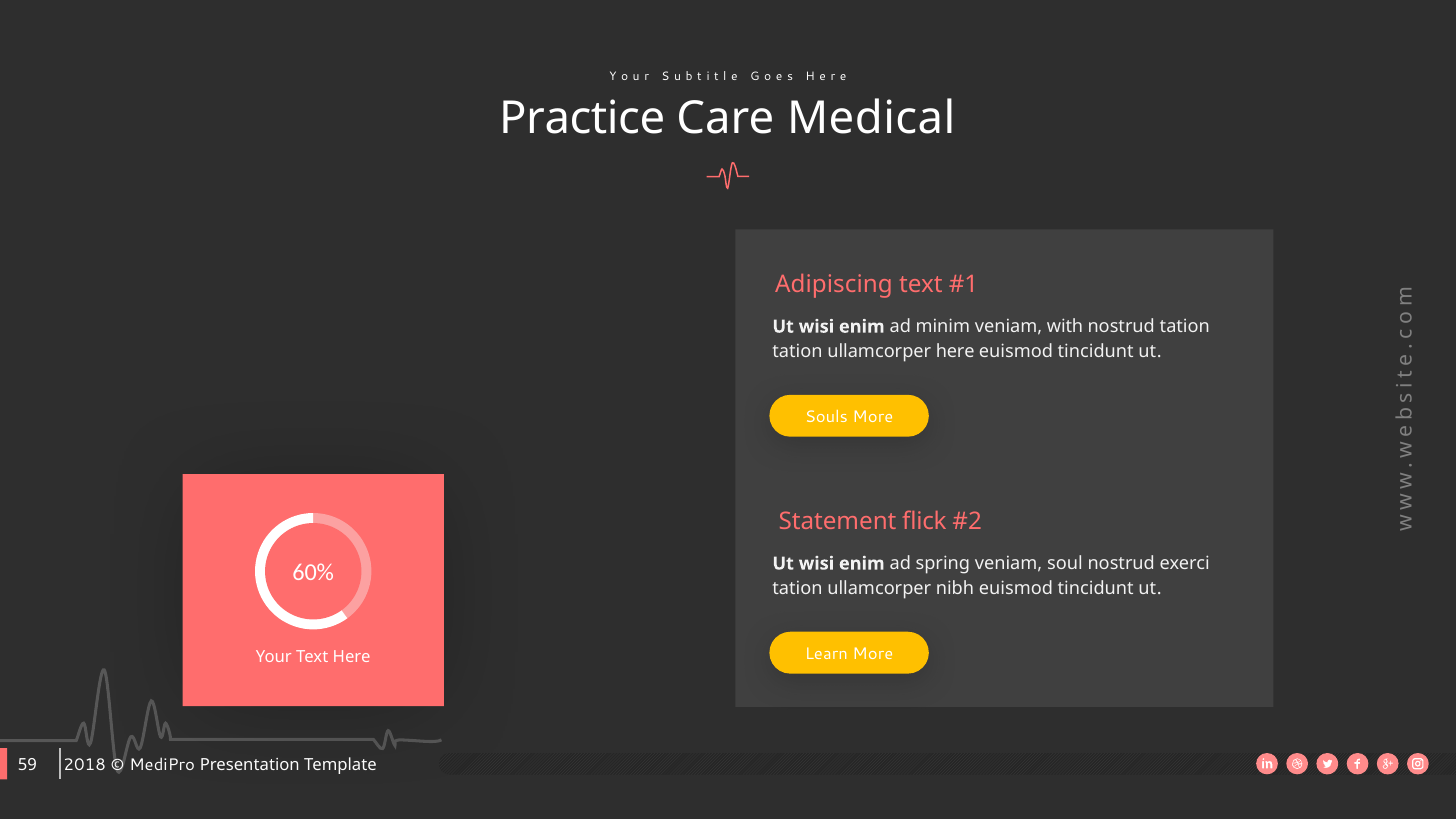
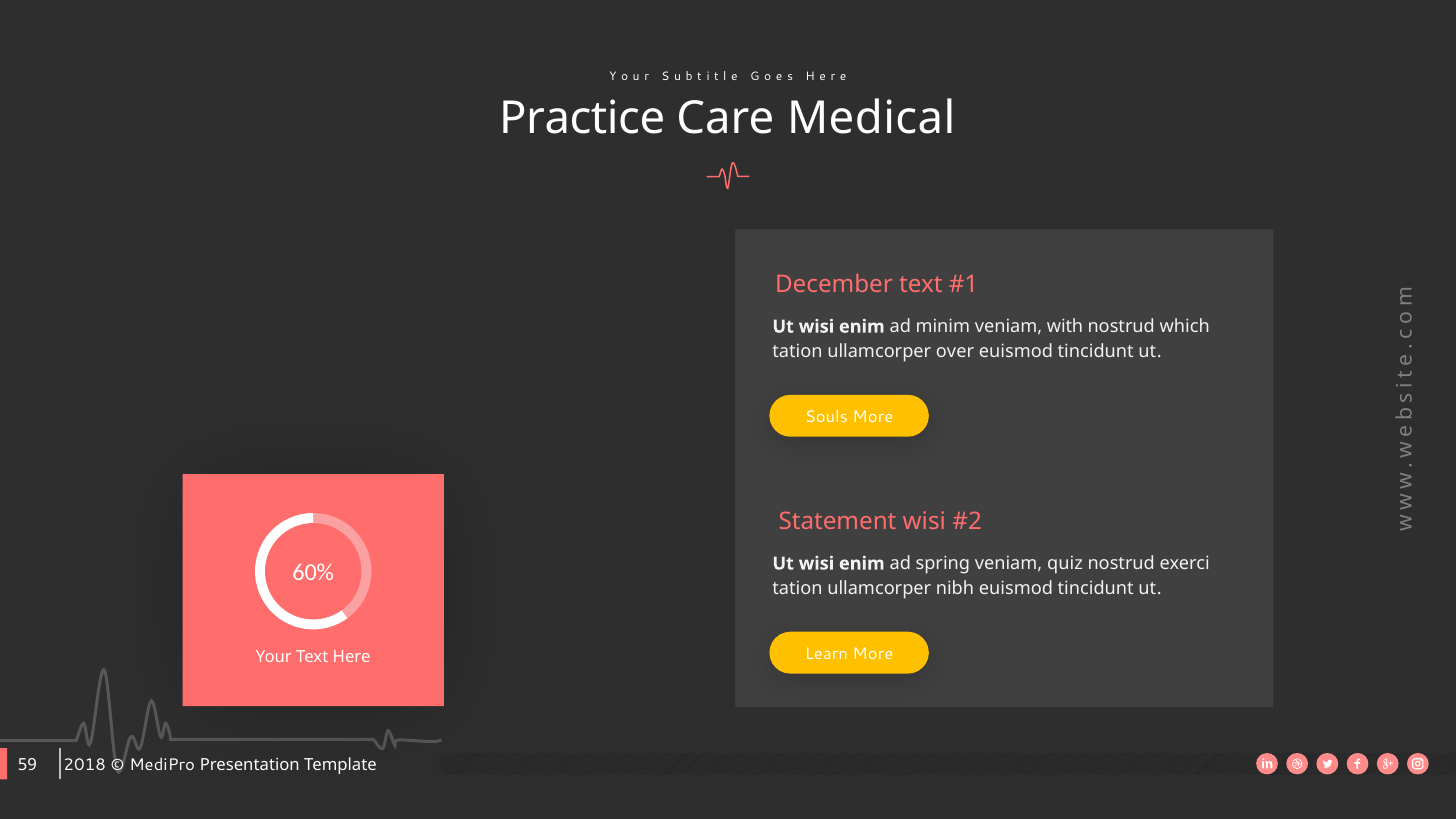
Adipiscing: Adipiscing -> December (834, 284)
nostrud tation: tation -> which (1185, 327)
ullamcorper here: here -> over (955, 352)
Statement flick: flick -> wisi (924, 521)
soul: soul -> quiz (1065, 564)
